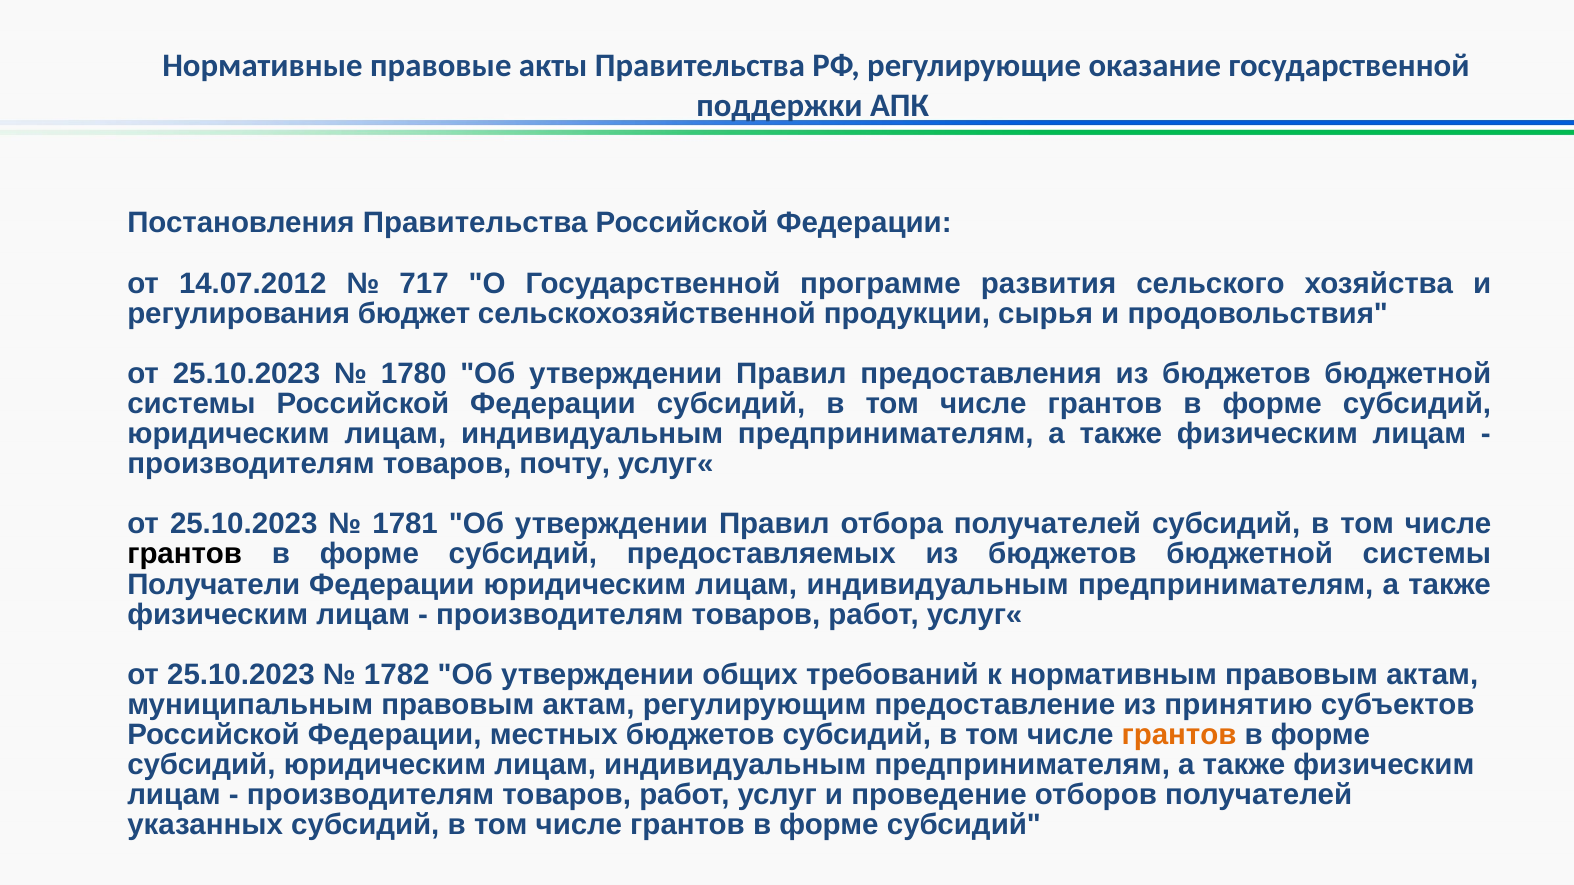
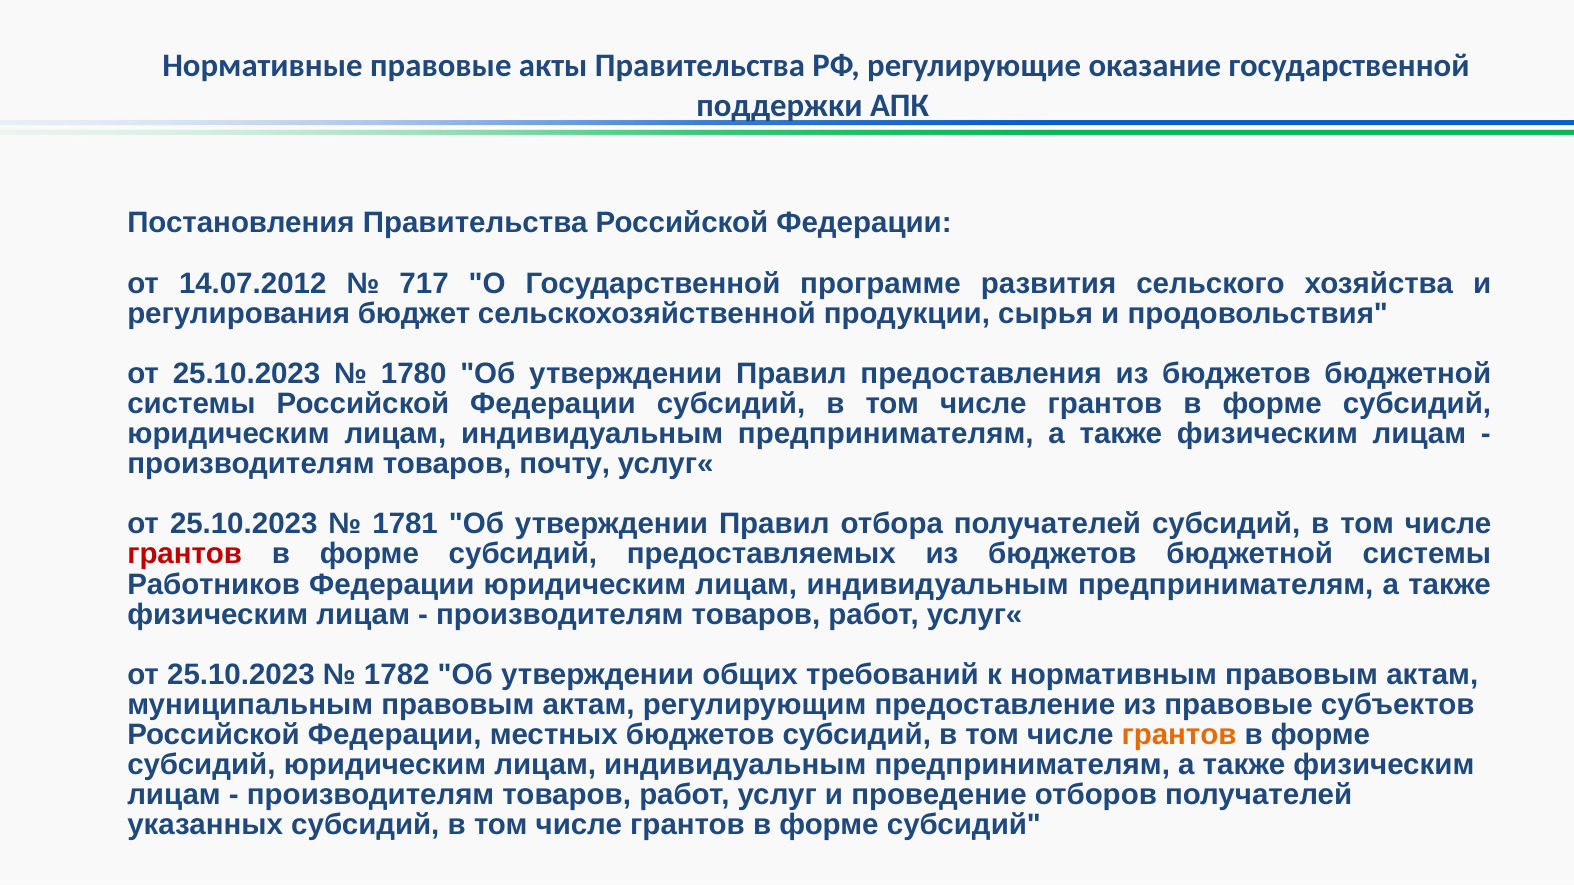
грантов colour: black -> red (185, 554)
Получатели: Получатели -> Работников (214, 585)
из принятию: принятию -> правовые (1238, 705)
